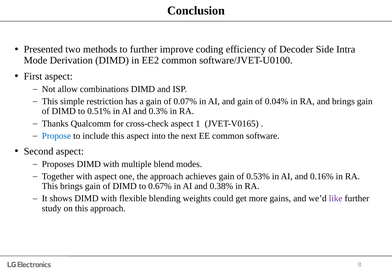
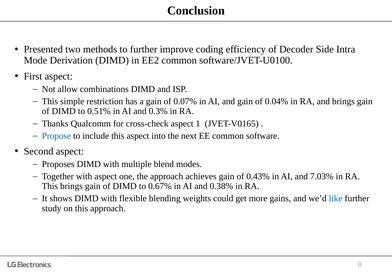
0.53%: 0.53% -> 0.43% (258, 176)
0.16%: 0.16% -> 7.03% (322, 176)
like colour: purple -> blue (336, 198)
